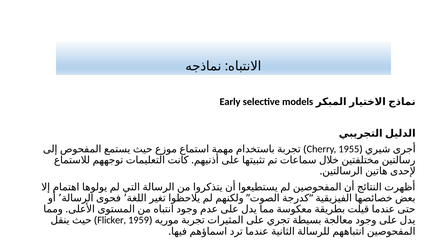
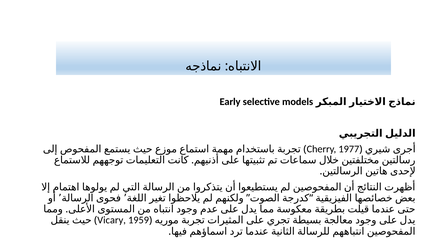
1955: 1955 -> 1977 (349, 149)
Flicker: Flicker -> Vicary (112, 220)
